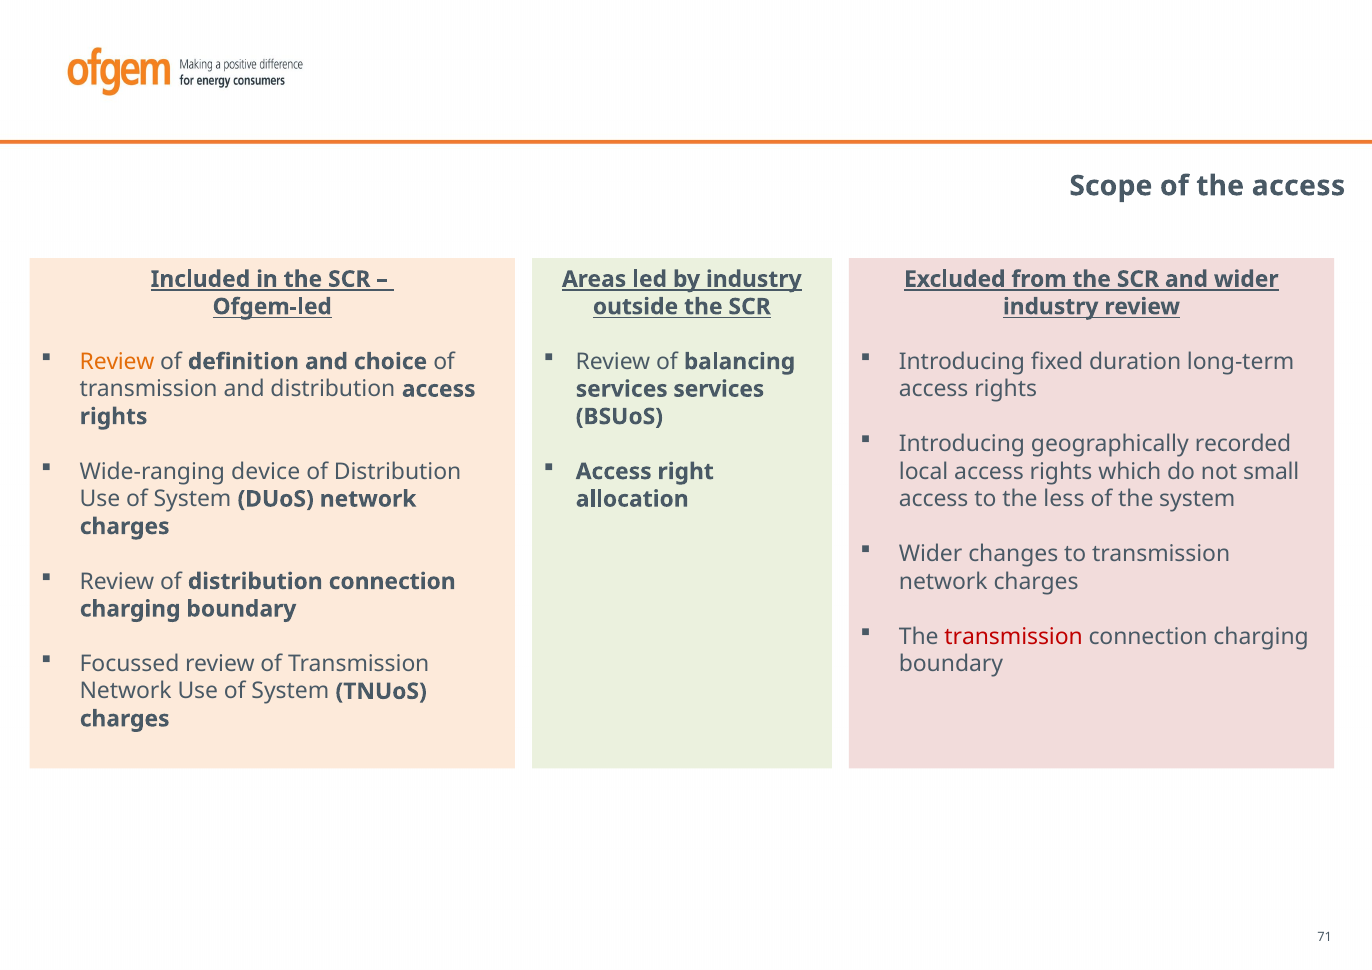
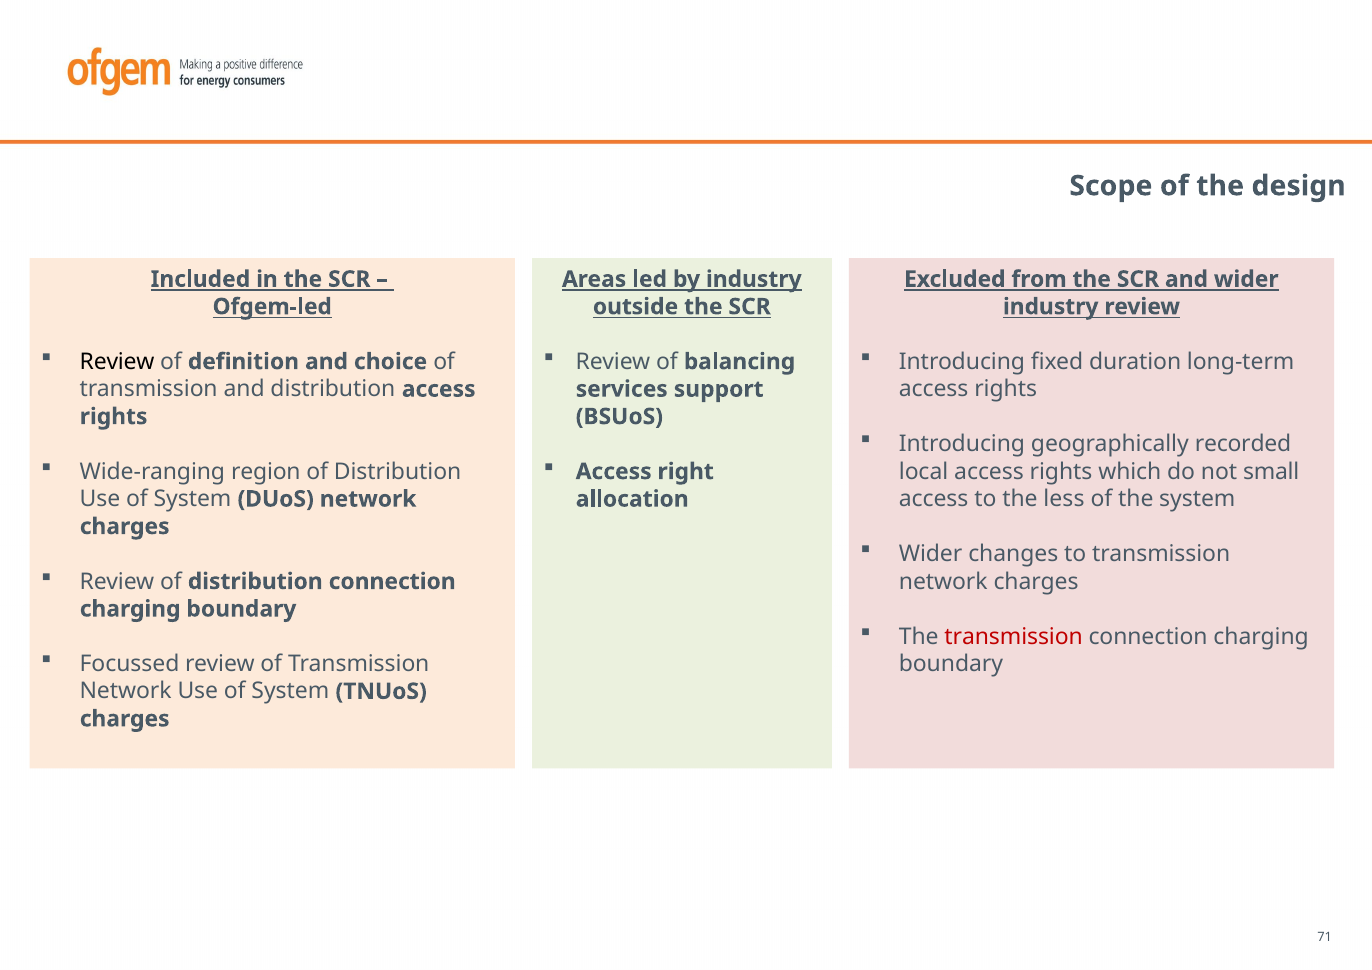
the access: access -> design (1299, 186)
Review colour: orange -> black (117, 362)
services services: services -> support (719, 389)
device: device -> region (266, 472)
